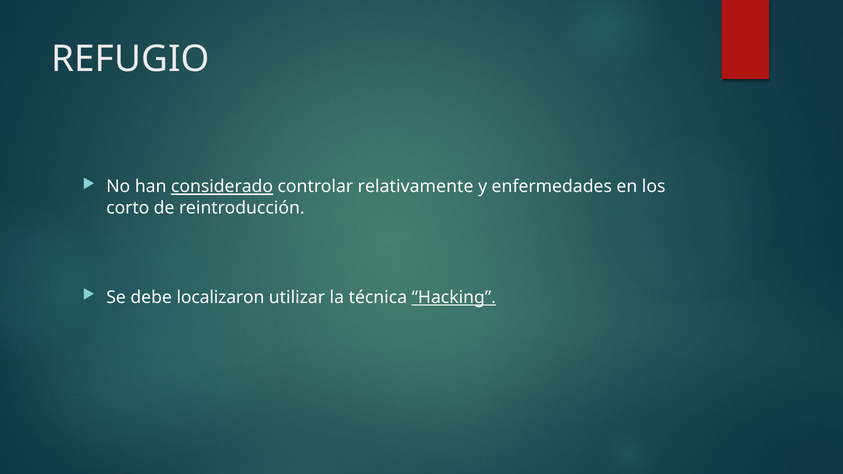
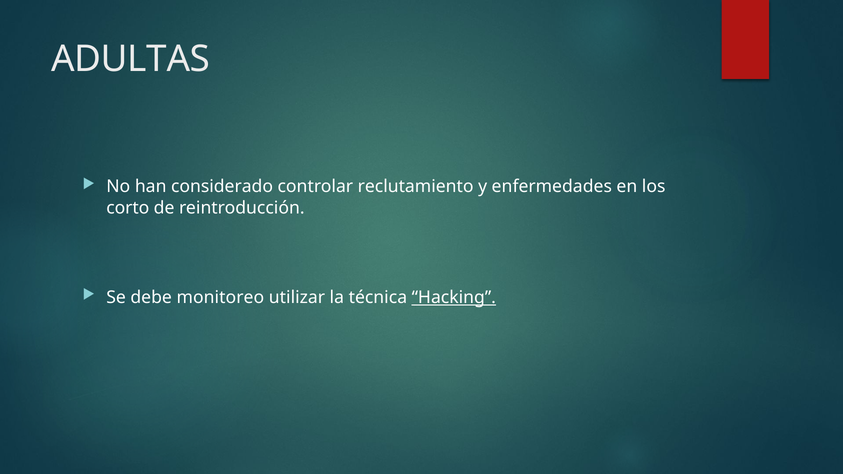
REFUGIO: REFUGIO -> ADULTAS (131, 59)
considerado underline: present -> none (222, 187)
relativamente: relativamente -> reclutamiento (416, 187)
localizaron: localizaron -> monitoreo (220, 297)
